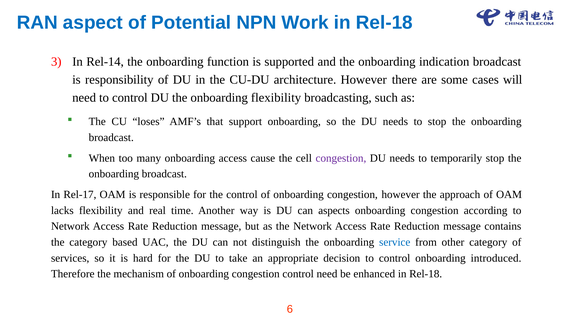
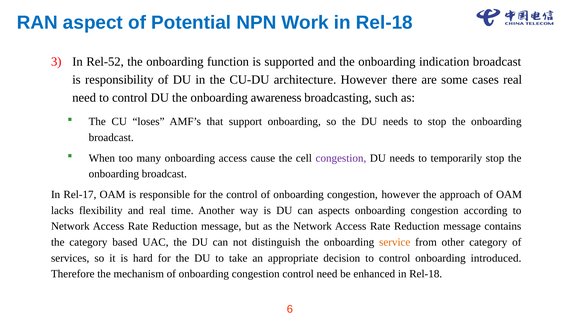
Rel-14: Rel-14 -> Rel-52 (105, 62)
cases will: will -> real (513, 80)
onboarding flexibility: flexibility -> awareness (276, 98)
service colour: blue -> orange (395, 243)
